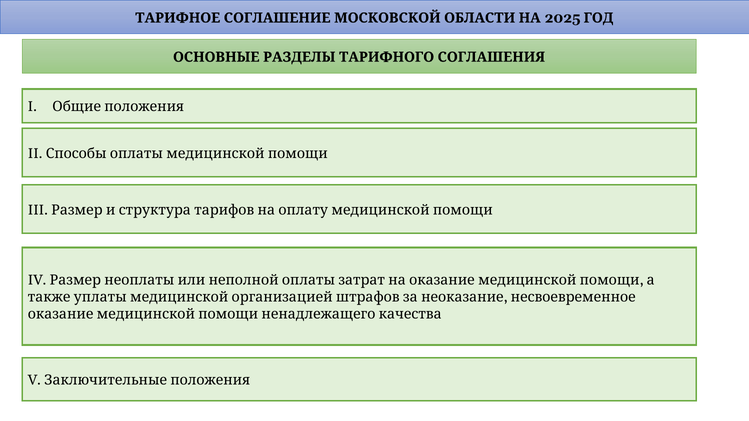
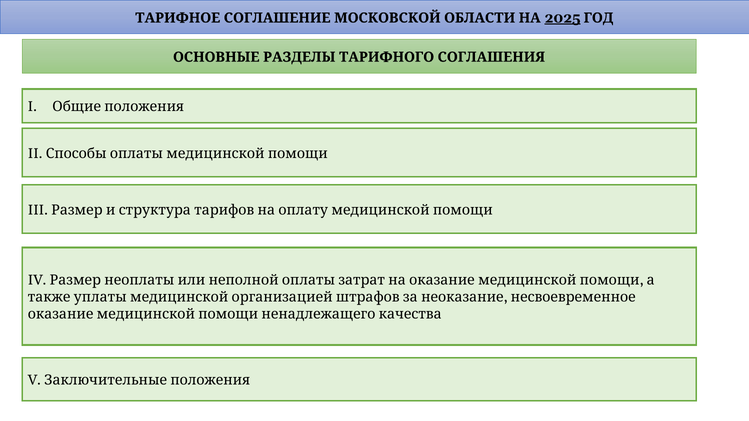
2025 underline: none -> present (563, 18)
